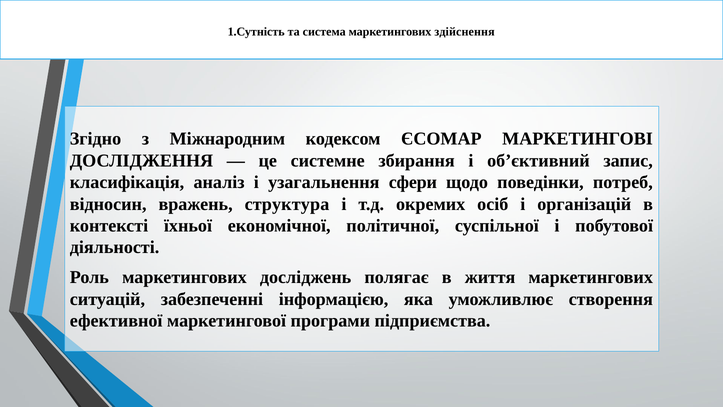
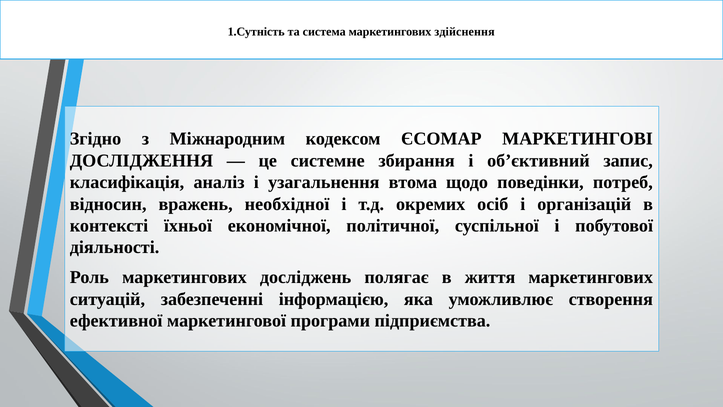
сфери: сфери -> втома (413, 182)
структура: структура -> необхідної (287, 204)
